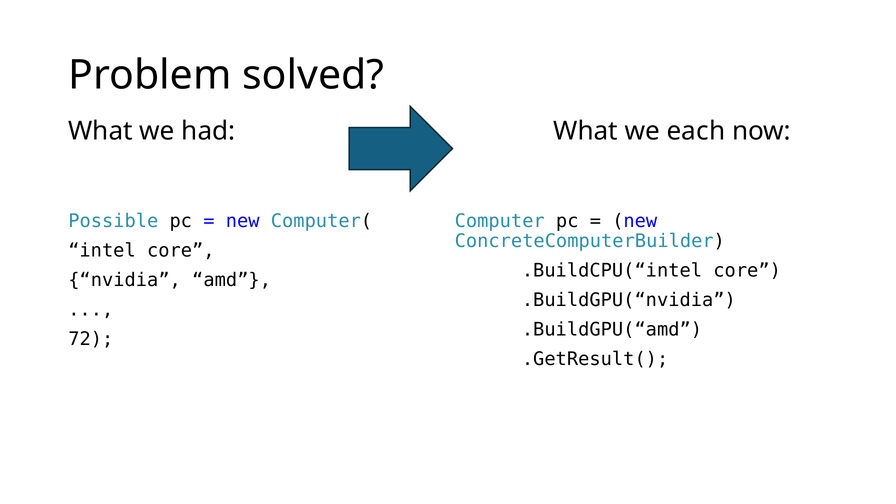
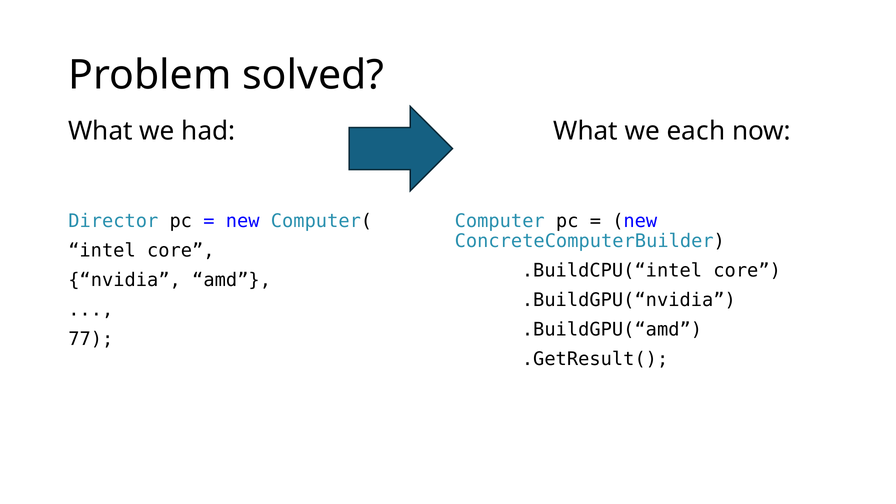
Possible: Possible -> Director (113, 221)
72: 72 -> 77 (91, 339)
